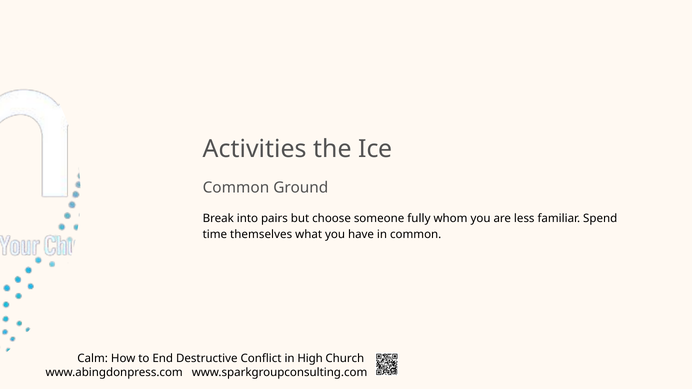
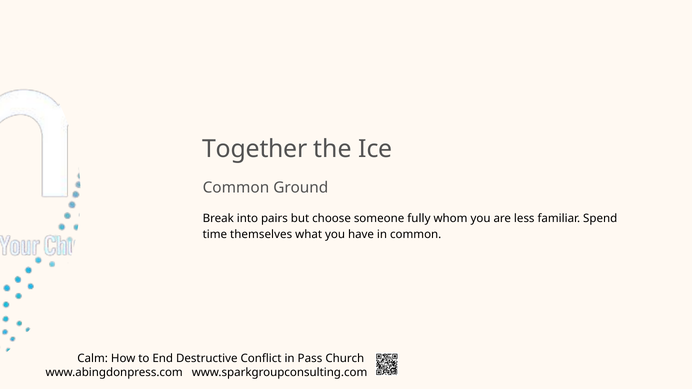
Activities: Activities -> Together (255, 149)
High: High -> Pass (310, 359)
